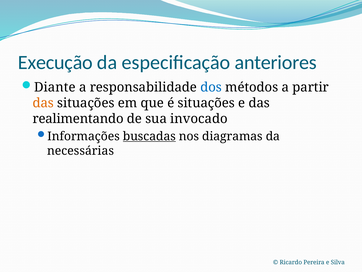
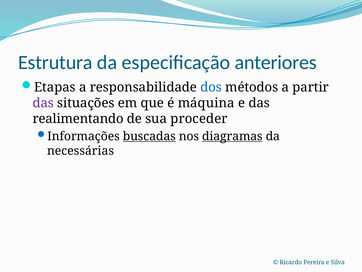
Execução: Execução -> Estrutura (55, 62)
Diante: Diante -> Etapas (55, 87)
das colour: orange -> purple (43, 103)
é situações: situações -> máquina (206, 103)
invocado: invocado -> proceder (199, 119)
diagramas underline: none -> present (232, 136)
